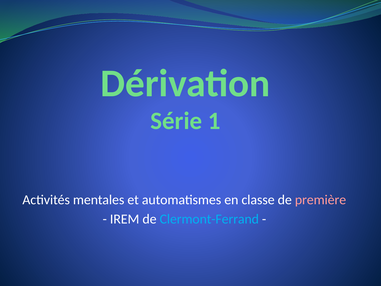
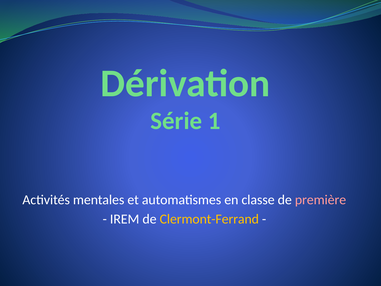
Clermont-Ferrand colour: light blue -> yellow (209, 219)
